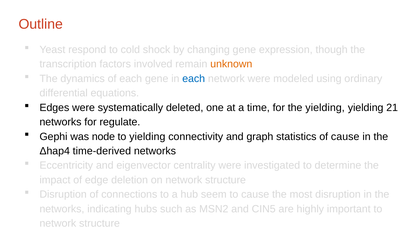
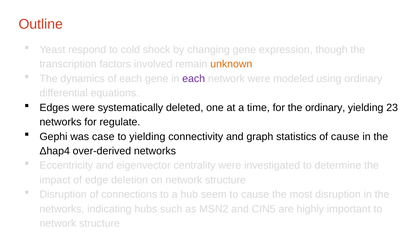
each colour: blue -> purple (194, 79)
the yielding: yielding -> ordinary (325, 108)
21: 21 -> 23 (392, 108)
node: node -> case (103, 137)
time-derived: time-derived -> over-derived (102, 151)
